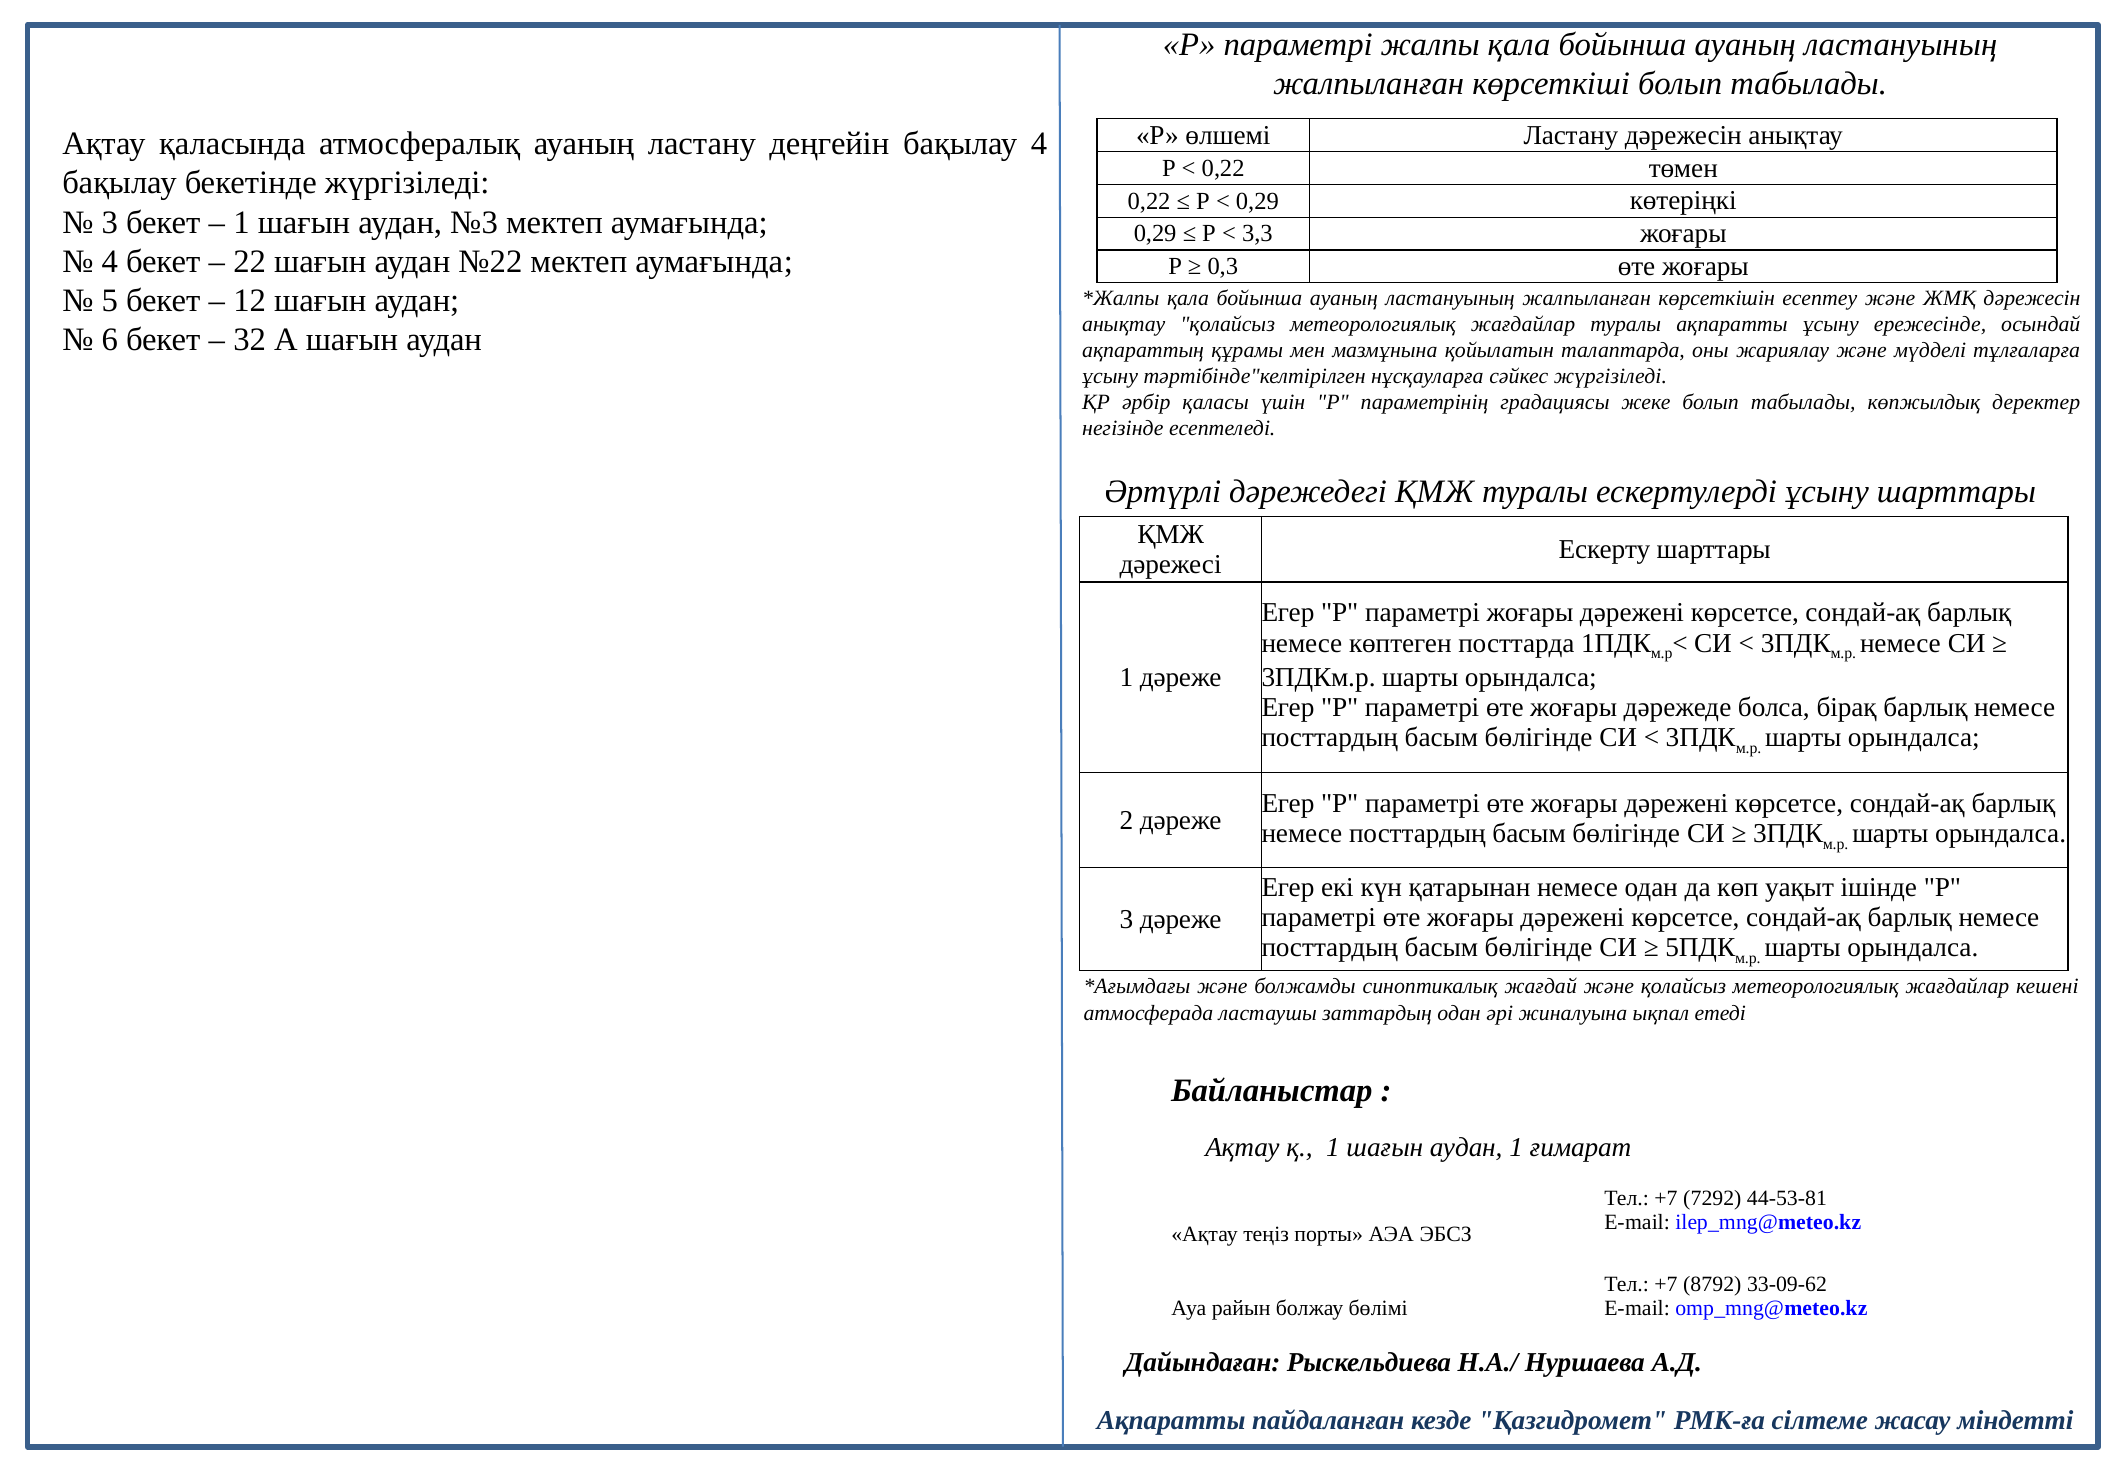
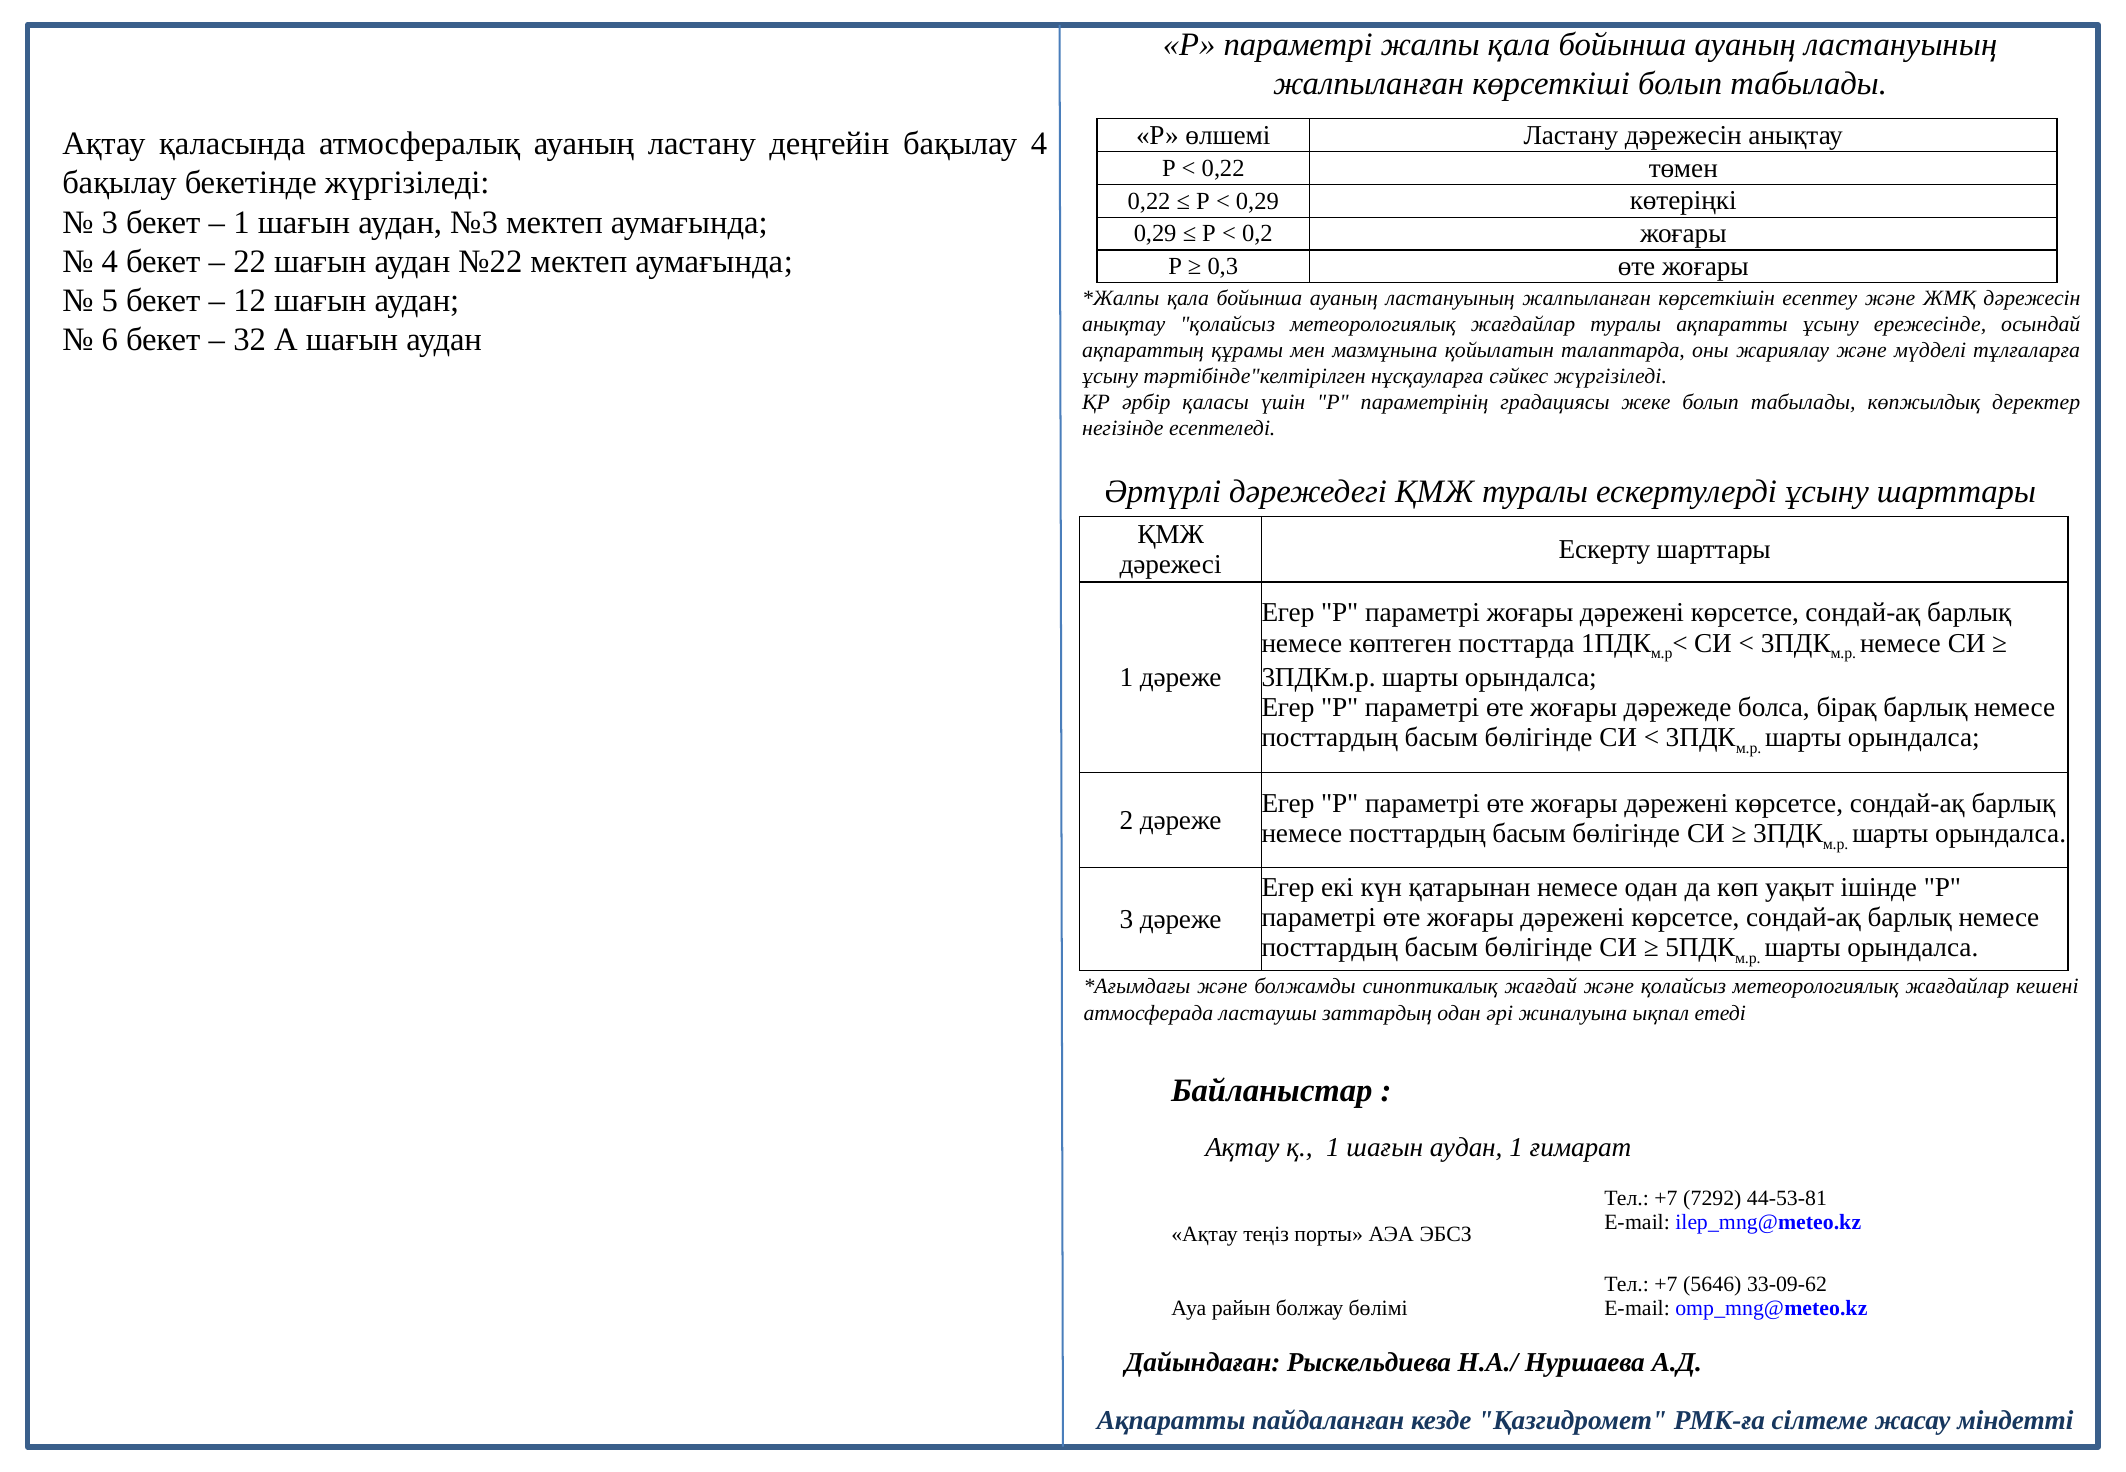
3,3: 3,3 -> 0,2 (1257, 234)
8792: 8792 -> 5646 (1712, 1284)
